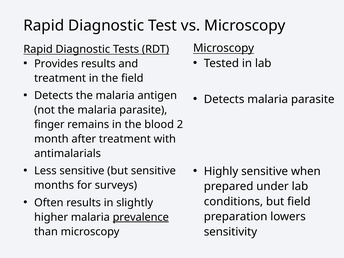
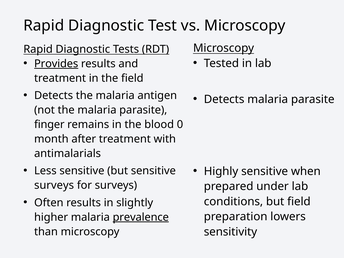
Provides underline: none -> present (56, 64)
2: 2 -> 0 (180, 125)
months: months -> surveys (54, 185)
